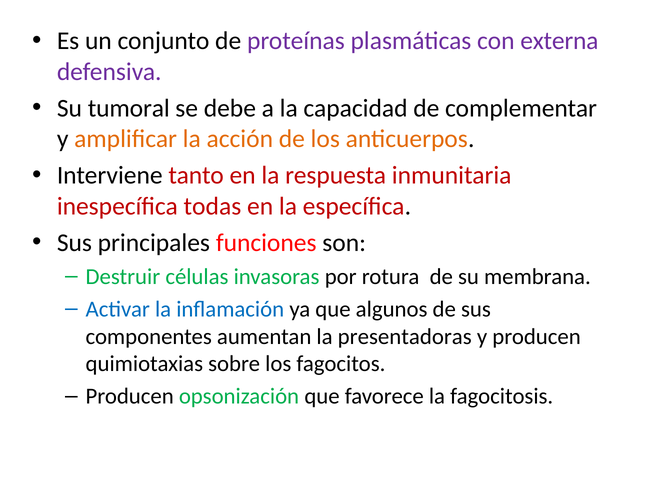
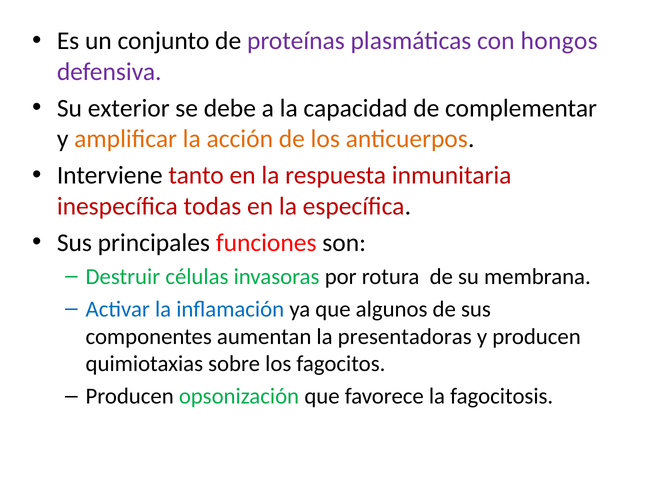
externa: externa -> hongos (559, 41)
tumoral: tumoral -> exterior (129, 108)
